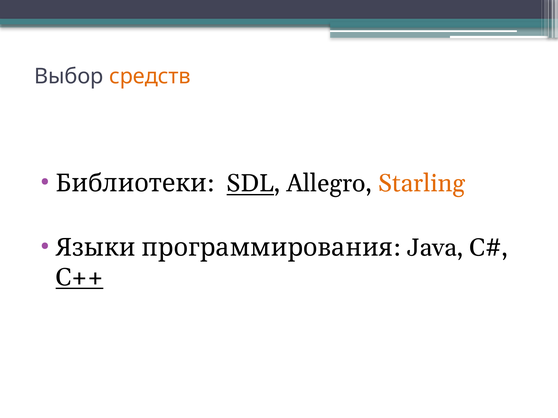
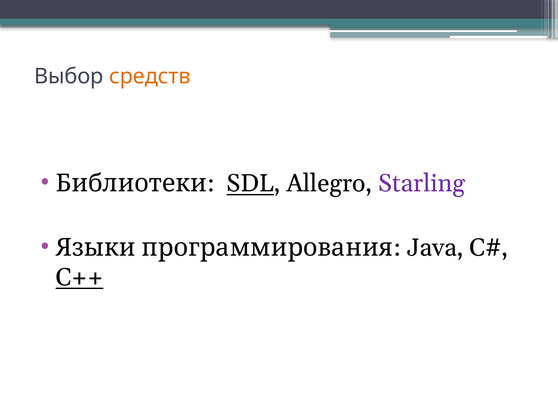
Starling colour: orange -> purple (422, 184)
